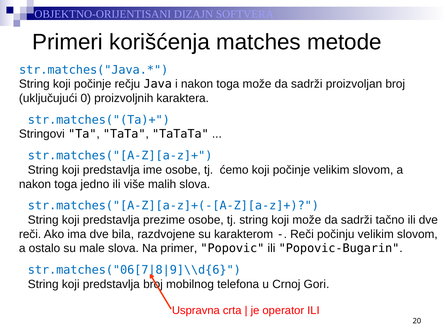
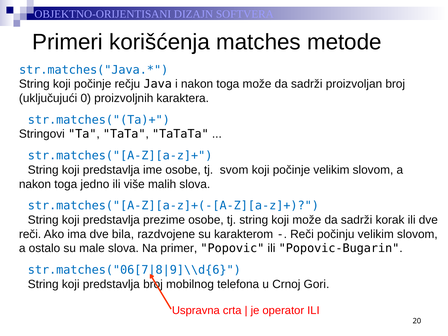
ćemo: ćemo -> svom (234, 170)
tačno: tačno -> korak (390, 220)
